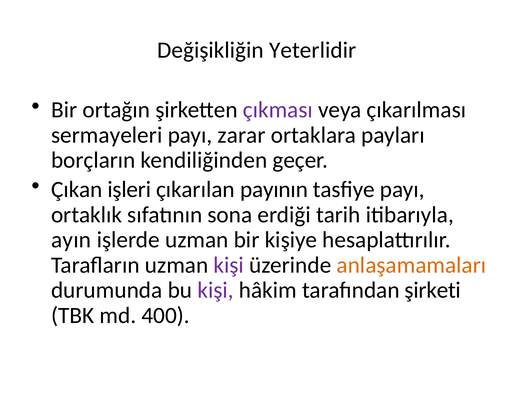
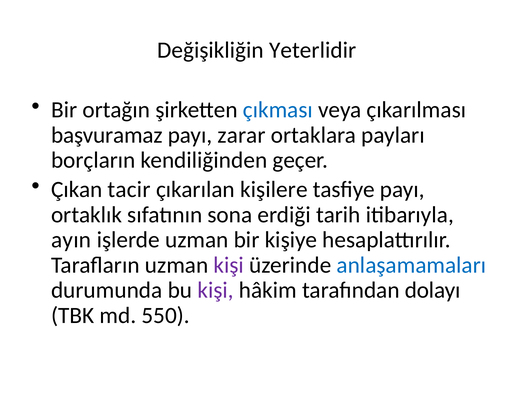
çıkması colour: purple -> blue (278, 110)
sermayeleri: sermayeleri -> başvuramaz (107, 135)
işleri: işleri -> tacir (129, 190)
payının: payının -> kişilere (274, 190)
anlaşamamaları colour: orange -> blue (411, 265)
şirketi: şirketi -> dolayı (433, 290)
400: 400 -> 550 (166, 315)
